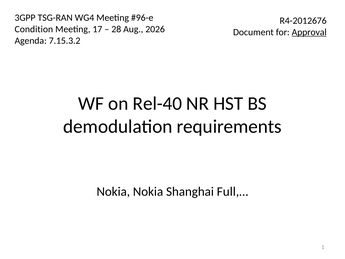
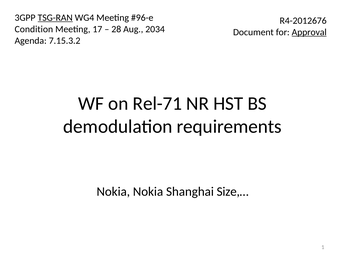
TSG-RAN underline: none -> present (55, 18)
2026: 2026 -> 2034 (155, 29)
Rel-40: Rel-40 -> Rel-71 (157, 103)
Full,…: Full,… -> Size,… (233, 191)
